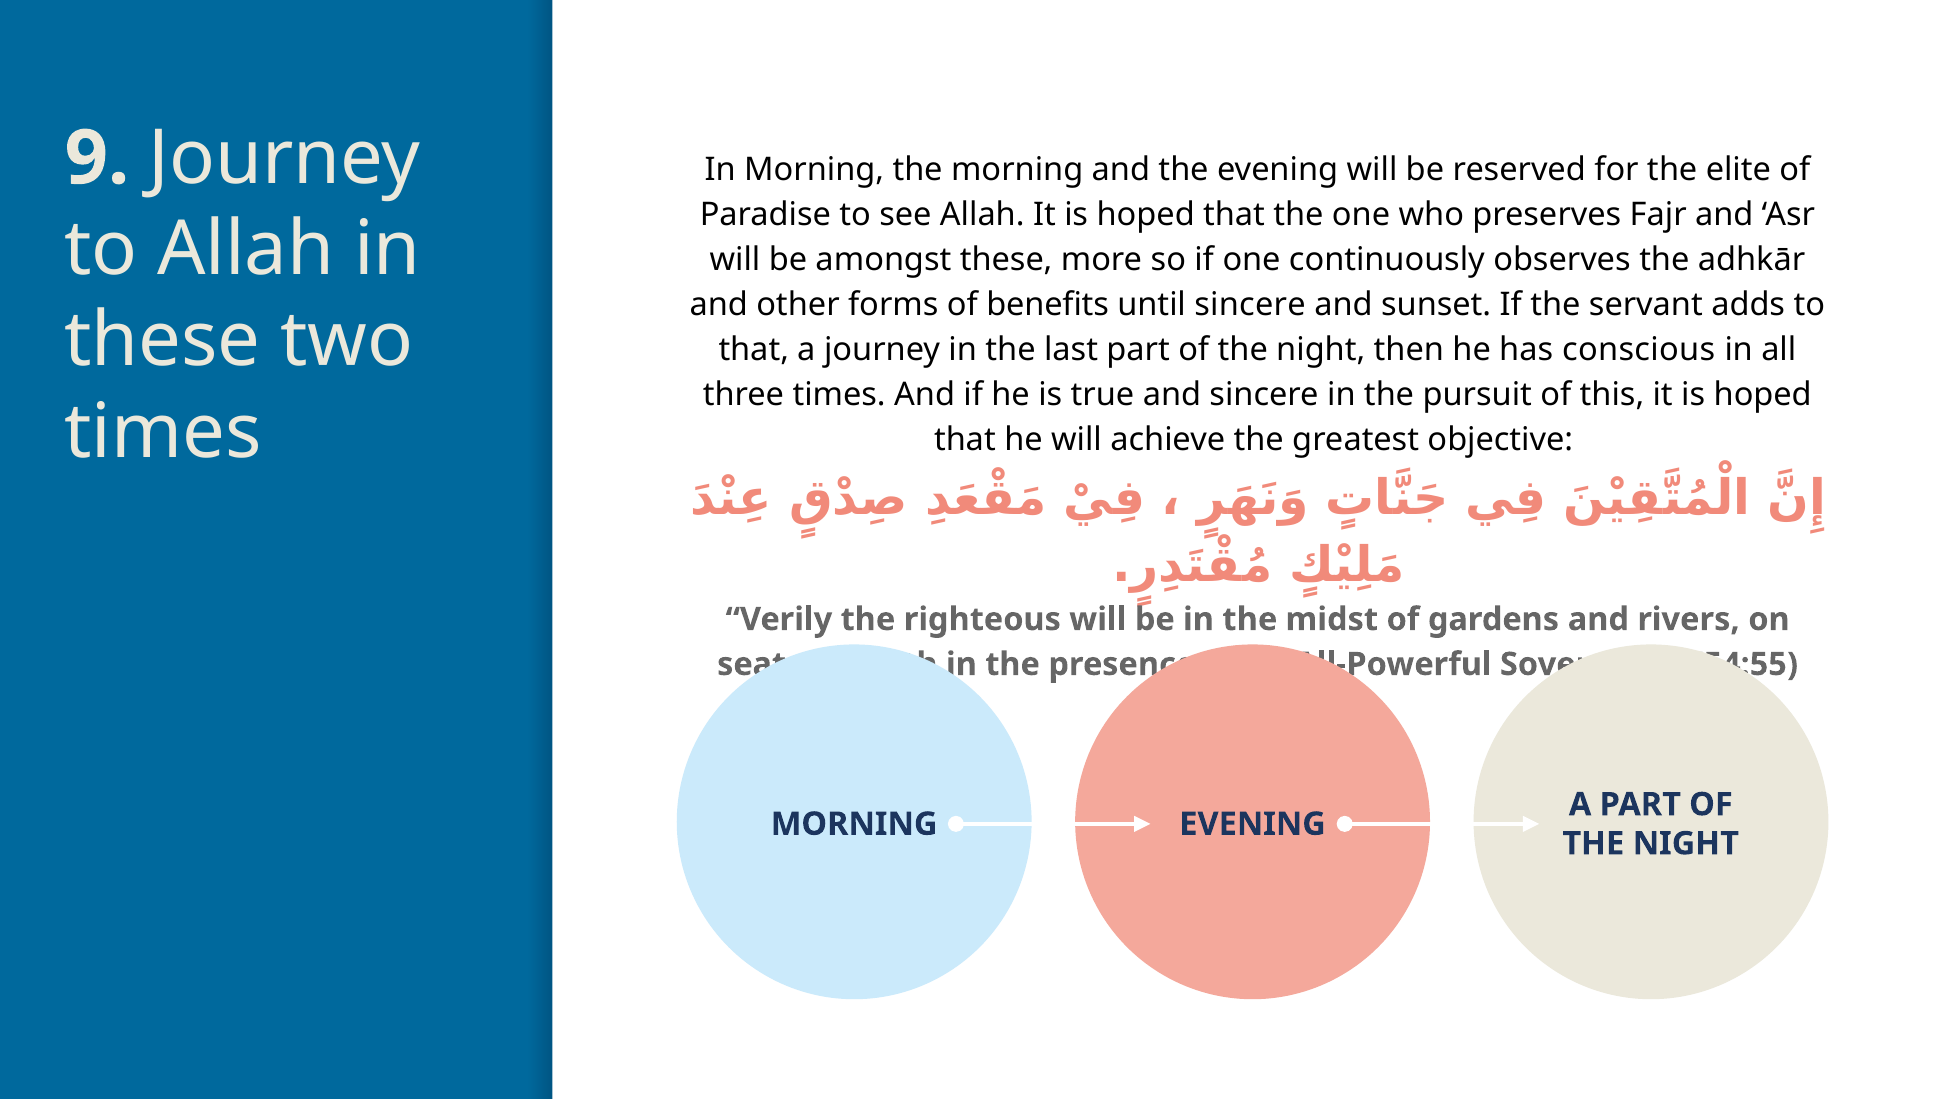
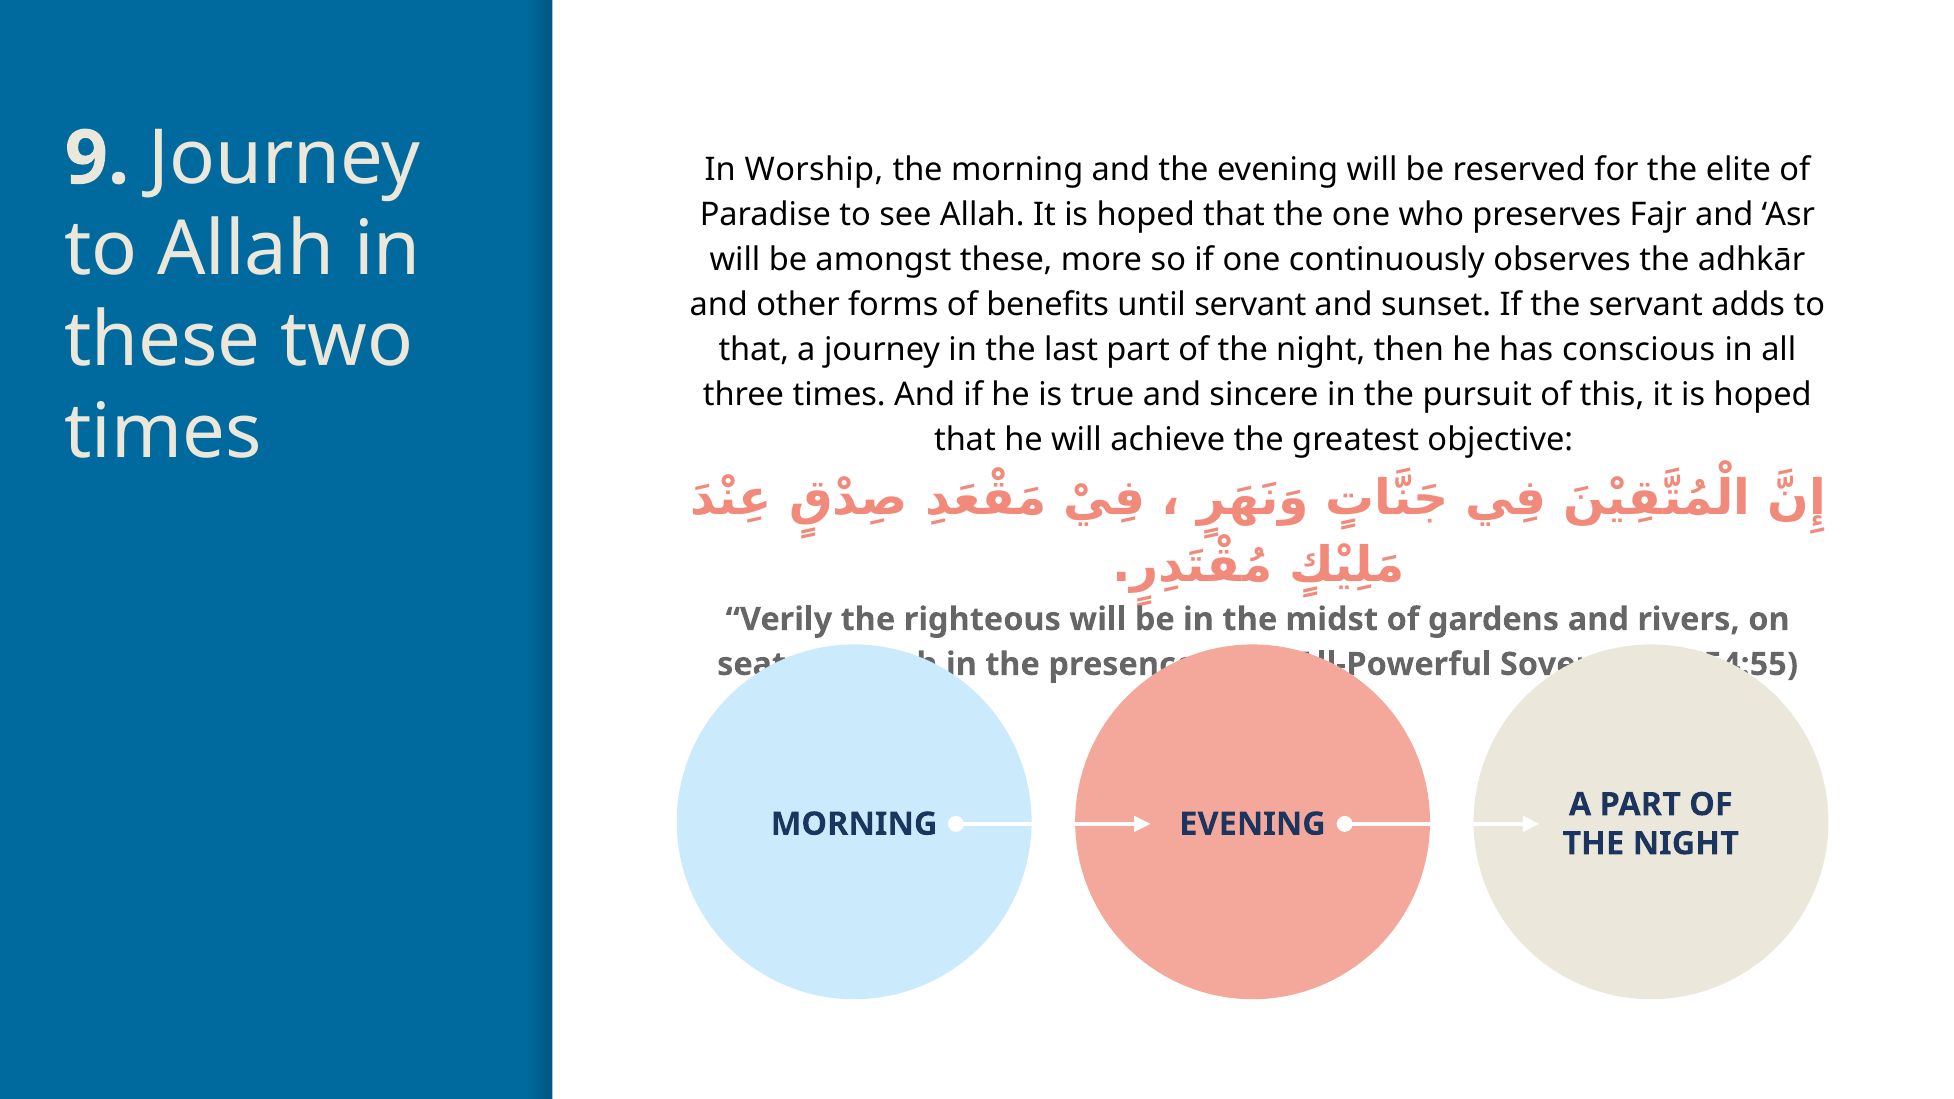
In Morning: Morning -> Worship (814, 170)
until sincere: sincere -> servant (1250, 305)
